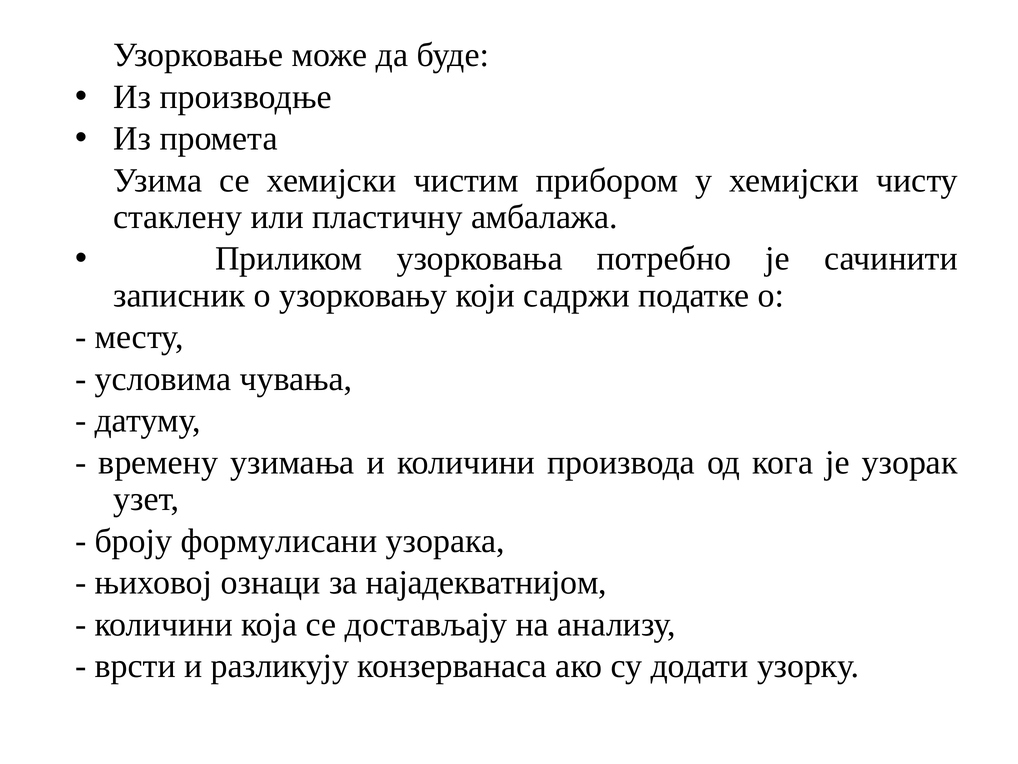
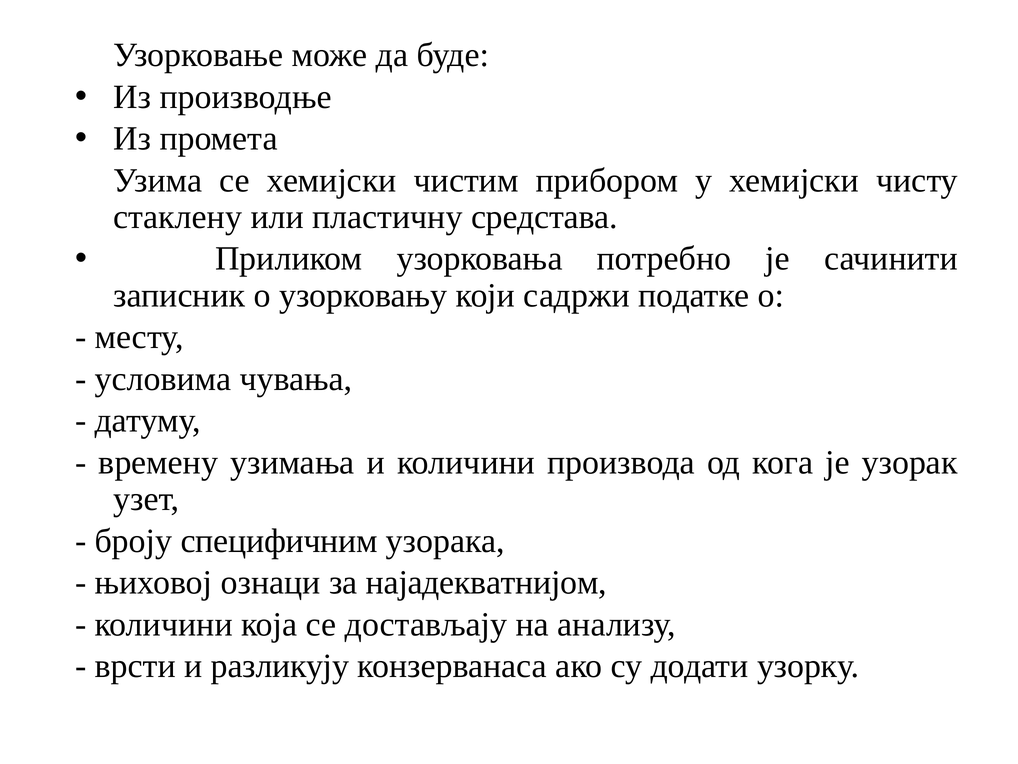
амбалажа: амбалажа -> средстава (544, 217)
формулисани: формулисани -> специфичним (279, 540)
